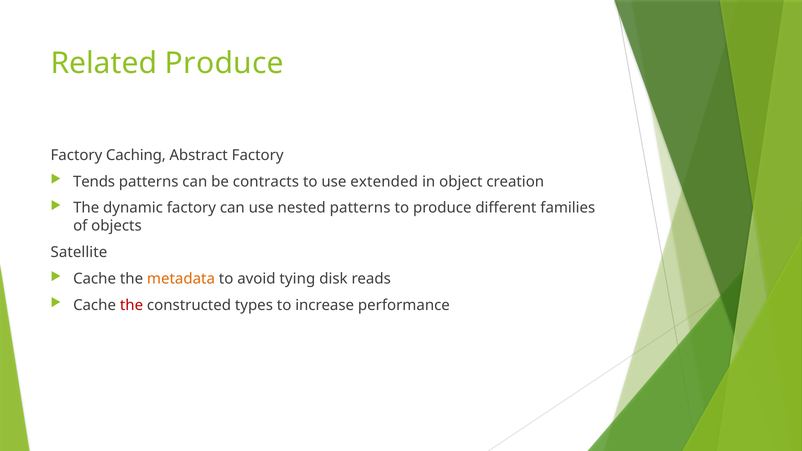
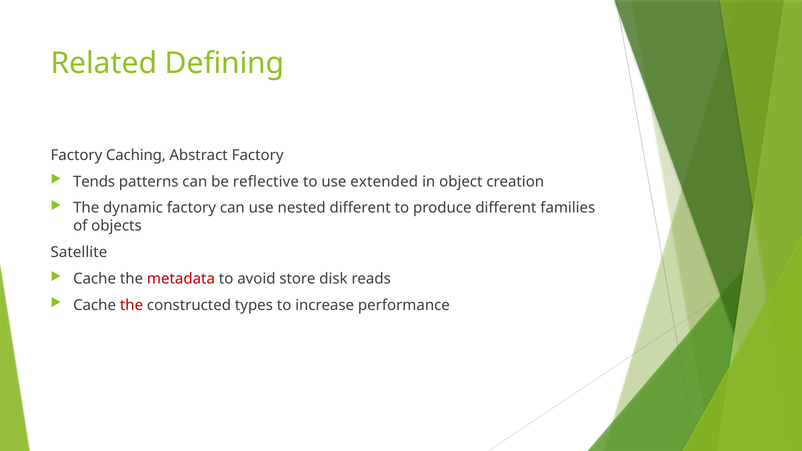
Related Produce: Produce -> Defining (225, 63)
contracts: contracts -> reflective (266, 182)
nested patterns: patterns -> different (360, 208)
metadata colour: orange -> red (181, 279)
tying: tying -> store (297, 279)
